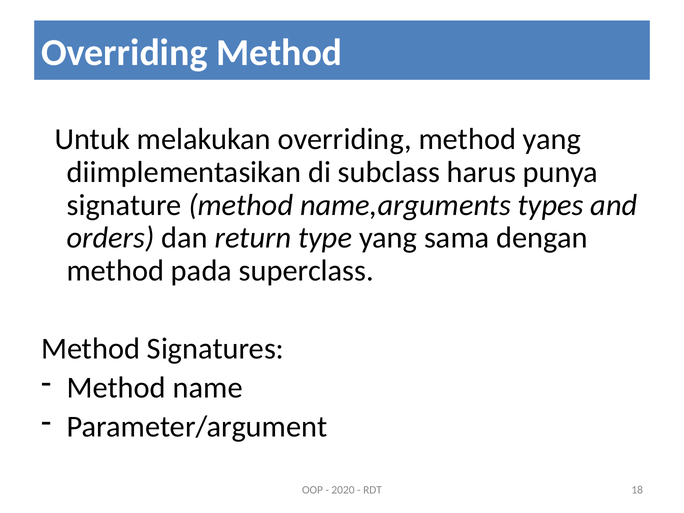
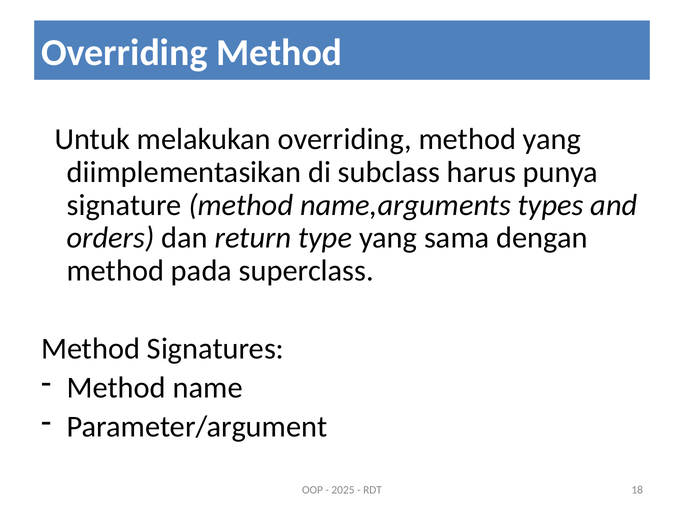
2020: 2020 -> 2025 (343, 490)
